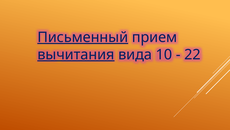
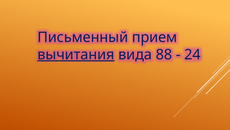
Письменный underline: present -> none (83, 37)
10: 10 -> 88 (164, 54)
22: 22 -> 24 (192, 54)
